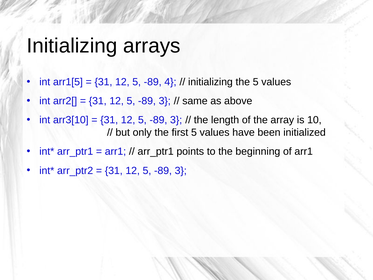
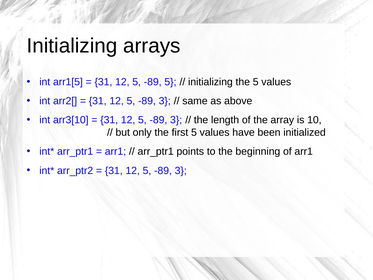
-89 4: 4 -> 5 (170, 82)
